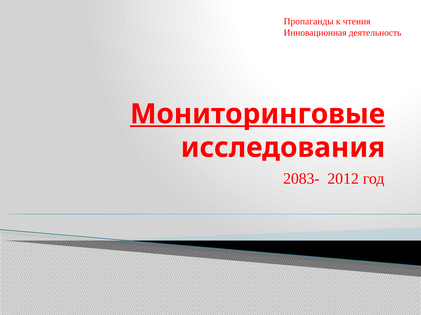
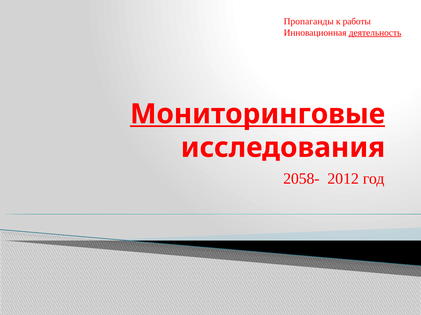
чтения: чтения -> работы (357, 21)
деятельность underline: none -> present (375, 33)
2083-: 2083- -> 2058- (301, 179)
